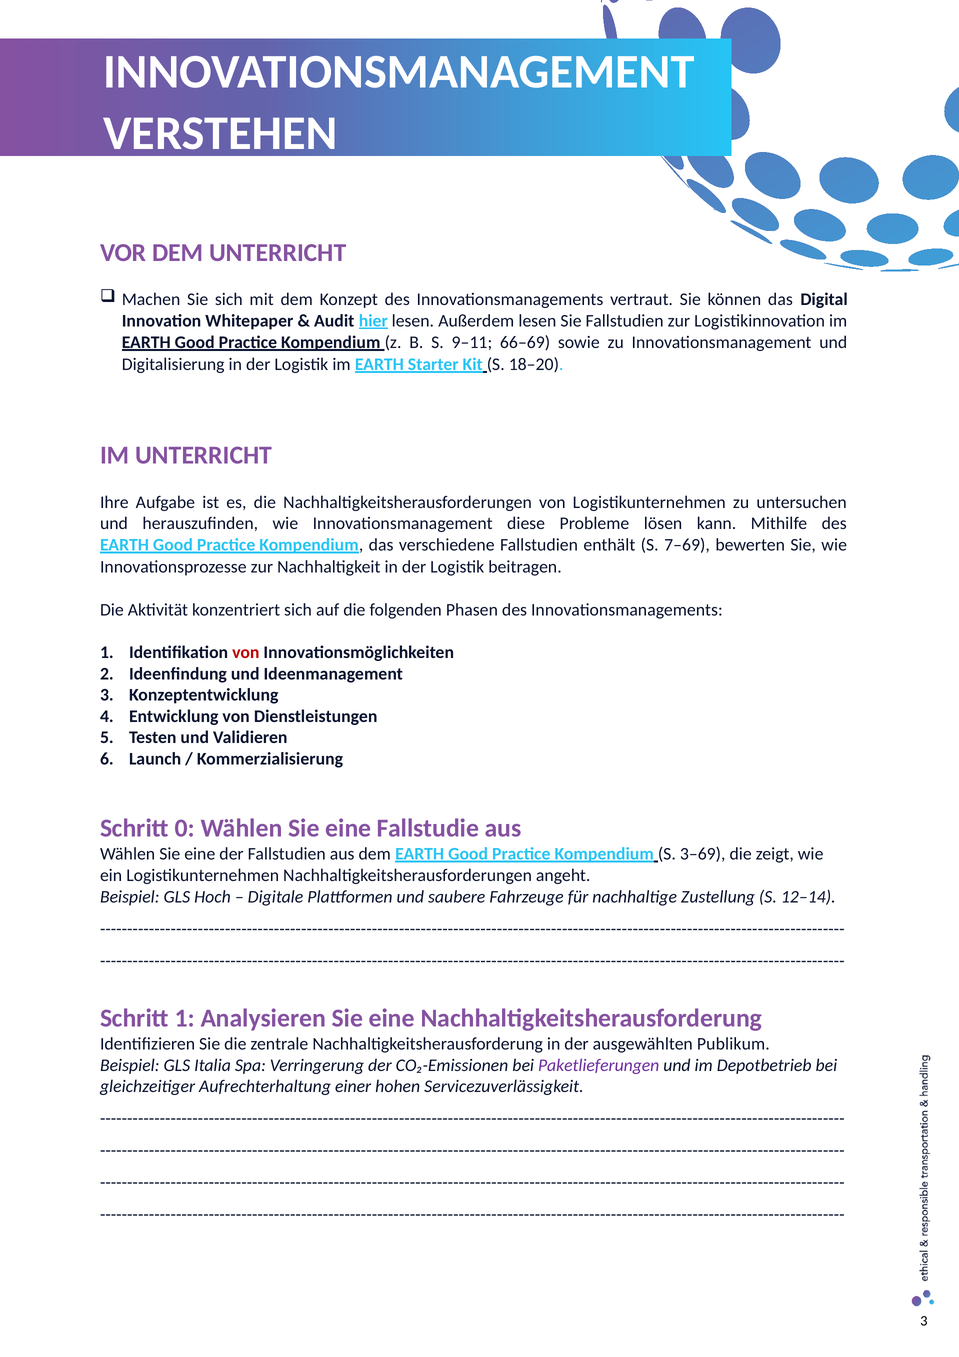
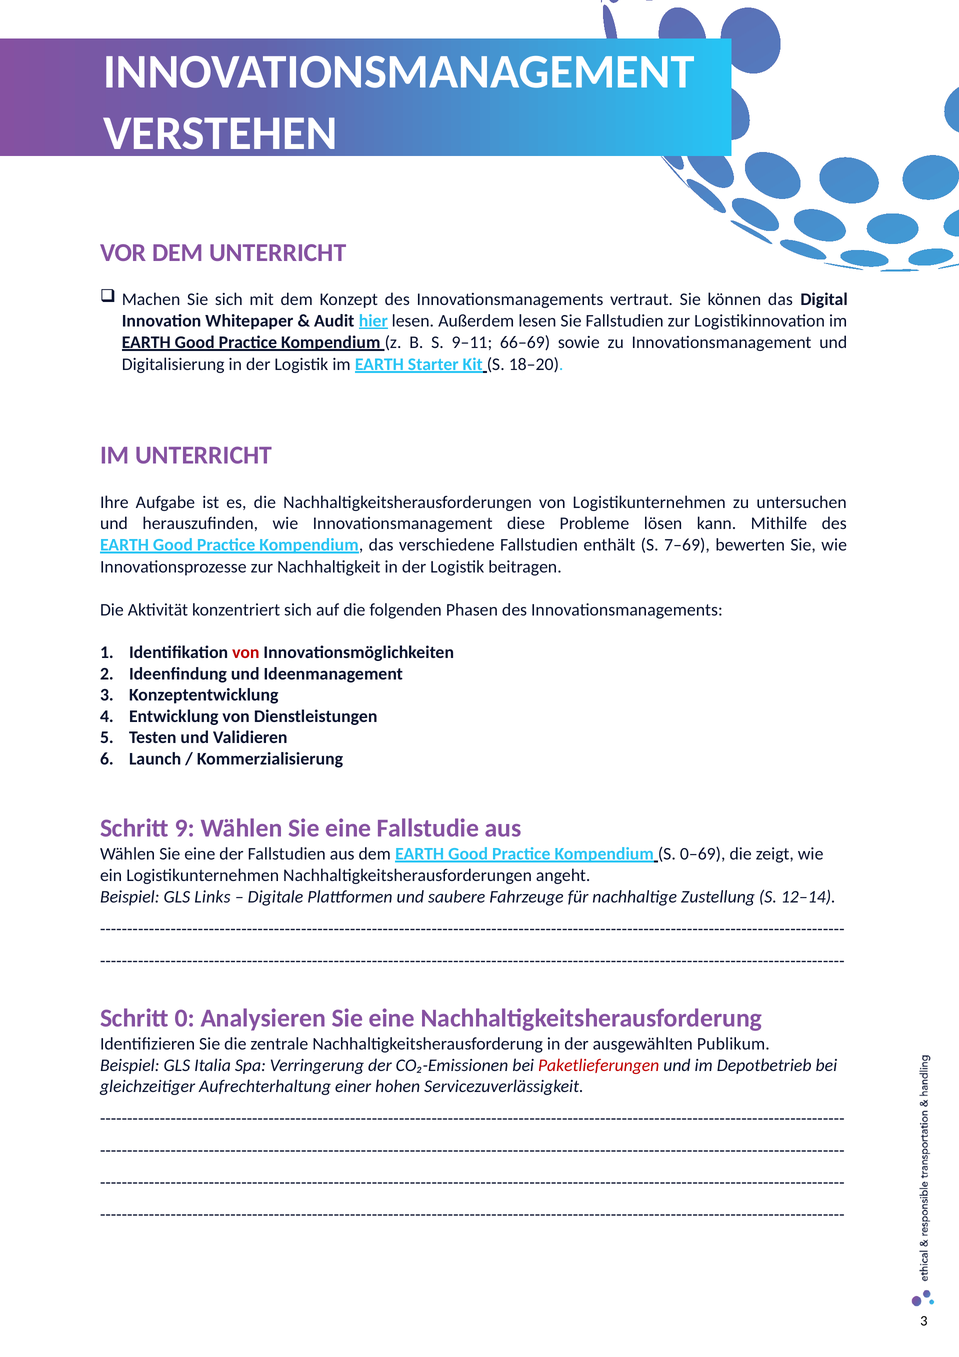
0: 0 -> 9 (185, 828)
3–69: 3–69 -> 0–69 (703, 853)
Hoch: Hoch -> Links (212, 896)
Schritt 1: 1 -> 0 (185, 1018)
Paketlieferungen colour: purple -> red (599, 1065)
